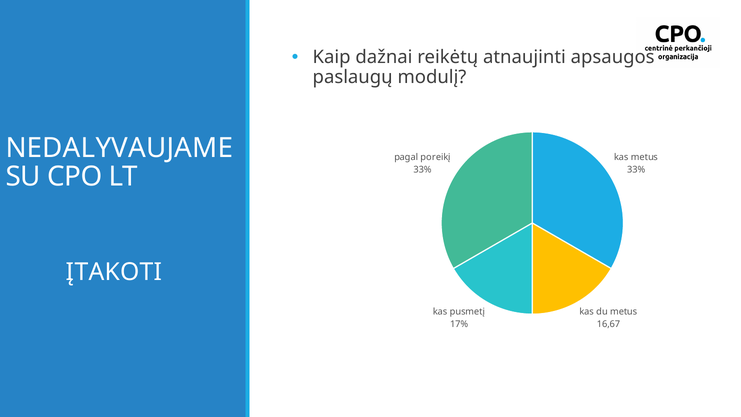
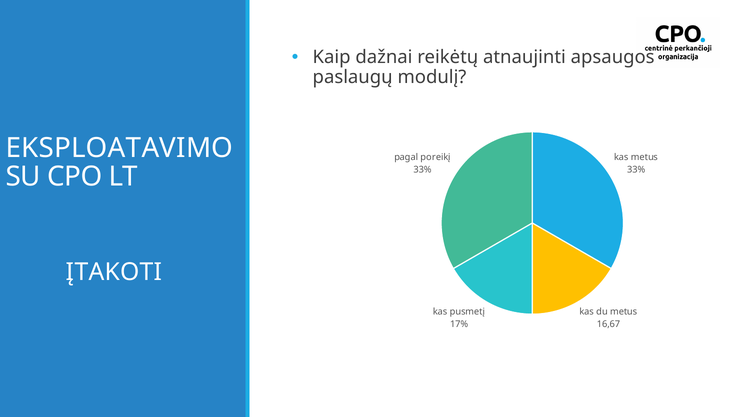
NEDALYVAUJAME: NEDALYVAUJAME -> EKSPLOATAVIMO (119, 148)
